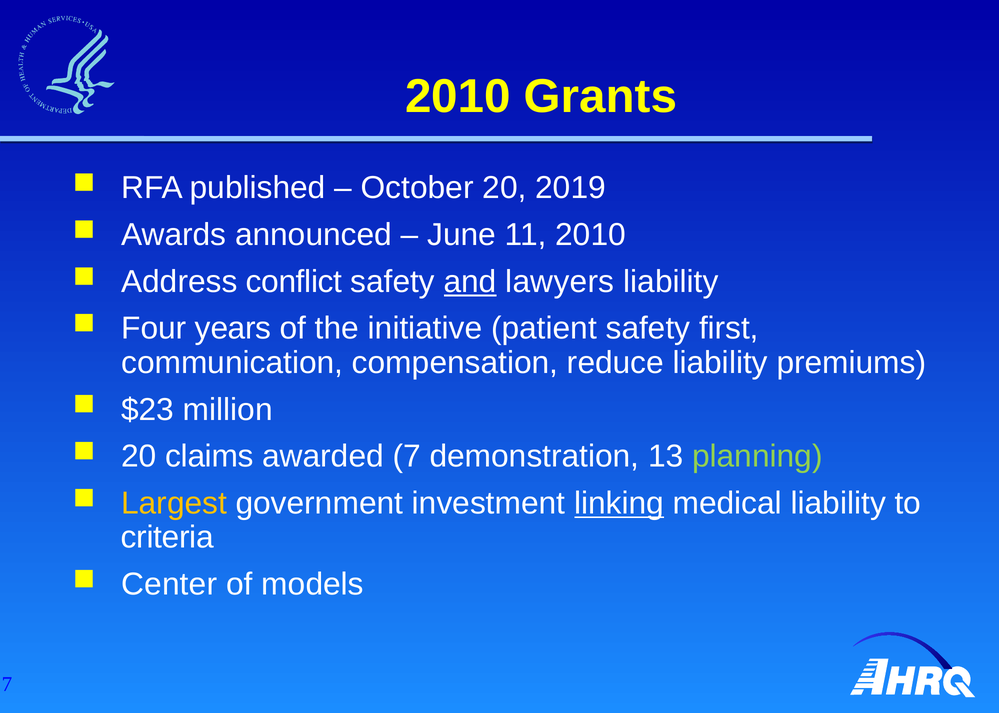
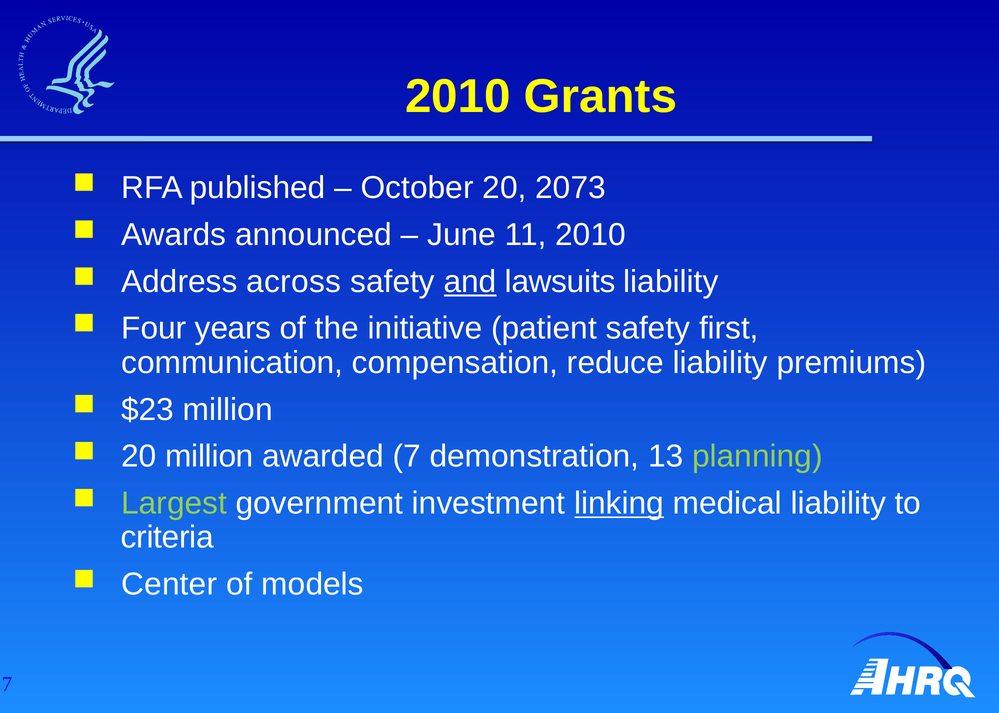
2019: 2019 -> 2073 (571, 188)
conflict: conflict -> across (294, 282)
lawyers: lawyers -> lawsuits (560, 282)
20 claims: claims -> million (209, 457)
Largest colour: yellow -> light green (174, 504)
